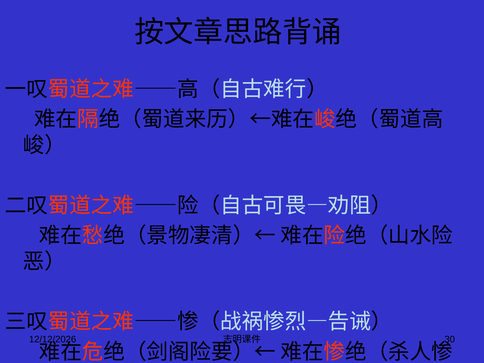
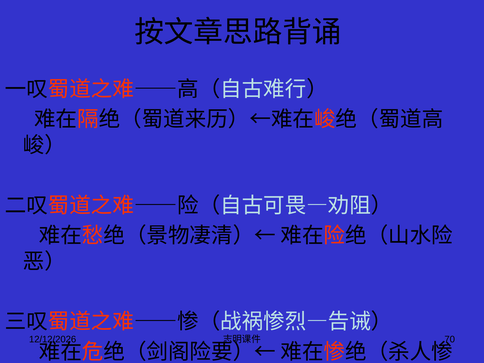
30: 30 -> 70 (450, 339)
